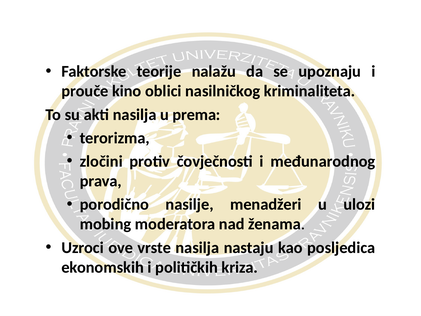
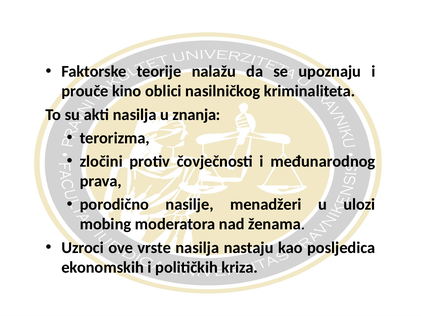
prema: prema -> znanja (197, 115)
